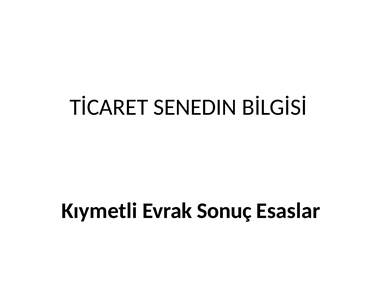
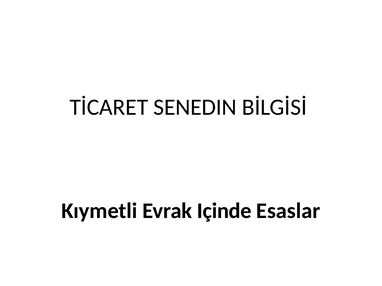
Sonuç: Sonuç -> Içinde (224, 211)
